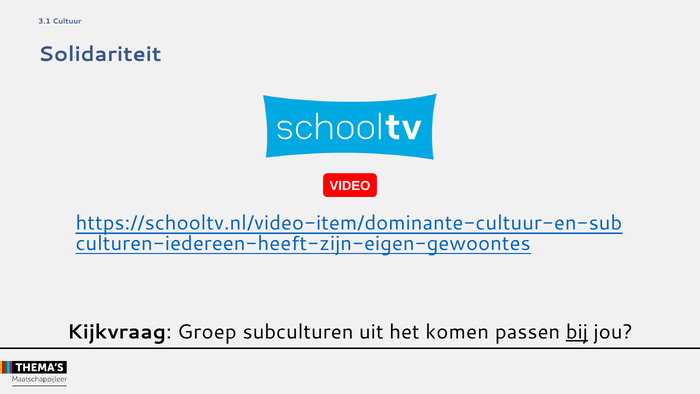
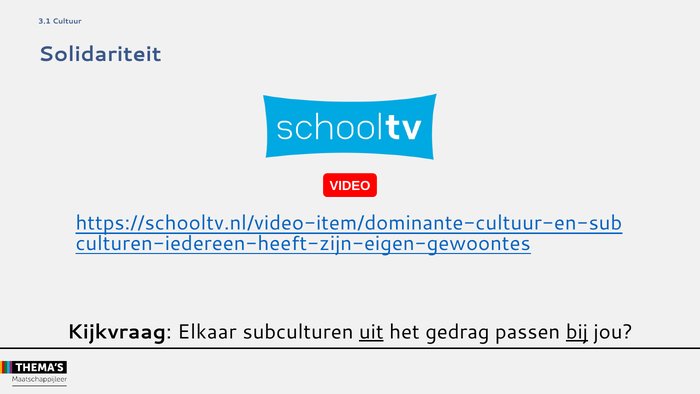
Groep: Groep -> Elkaar (207, 332)
uit underline: none -> present (371, 332)
komen: komen -> gedrag (457, 332)
